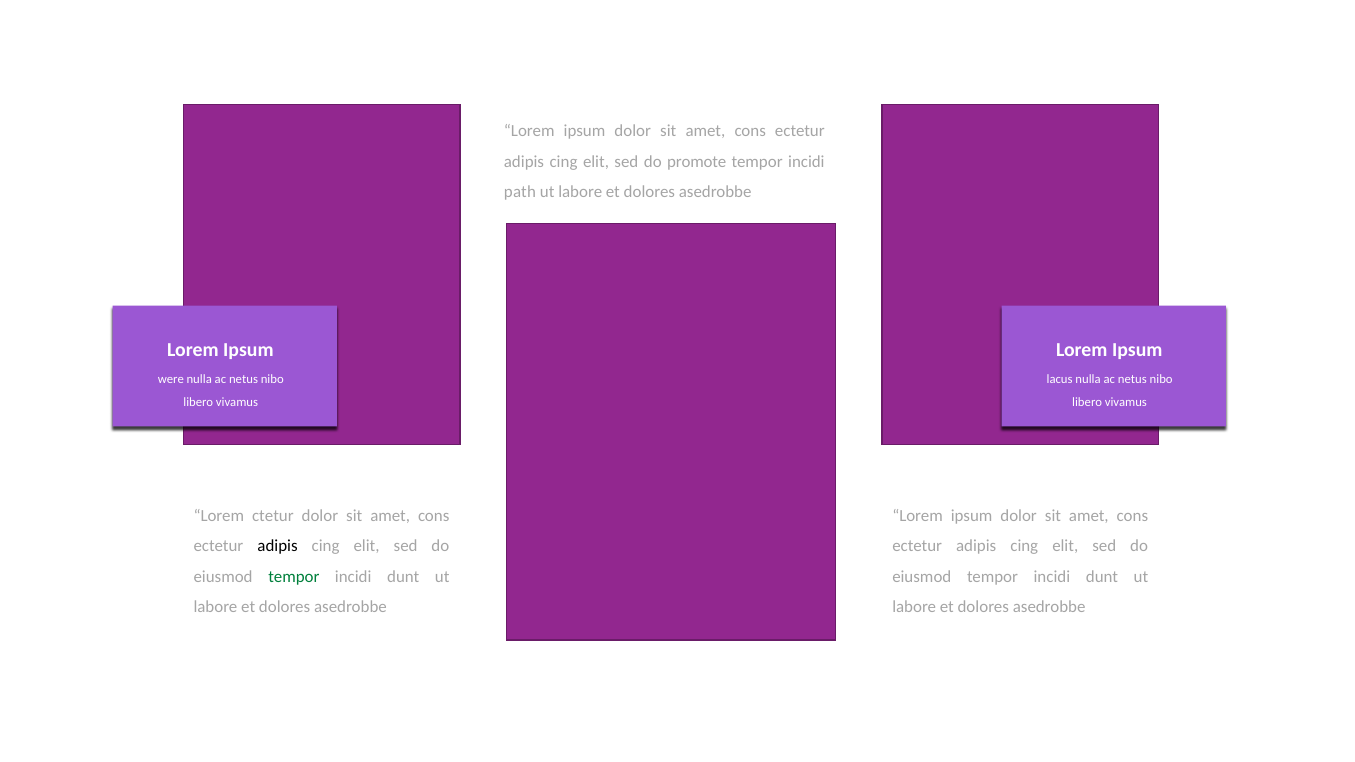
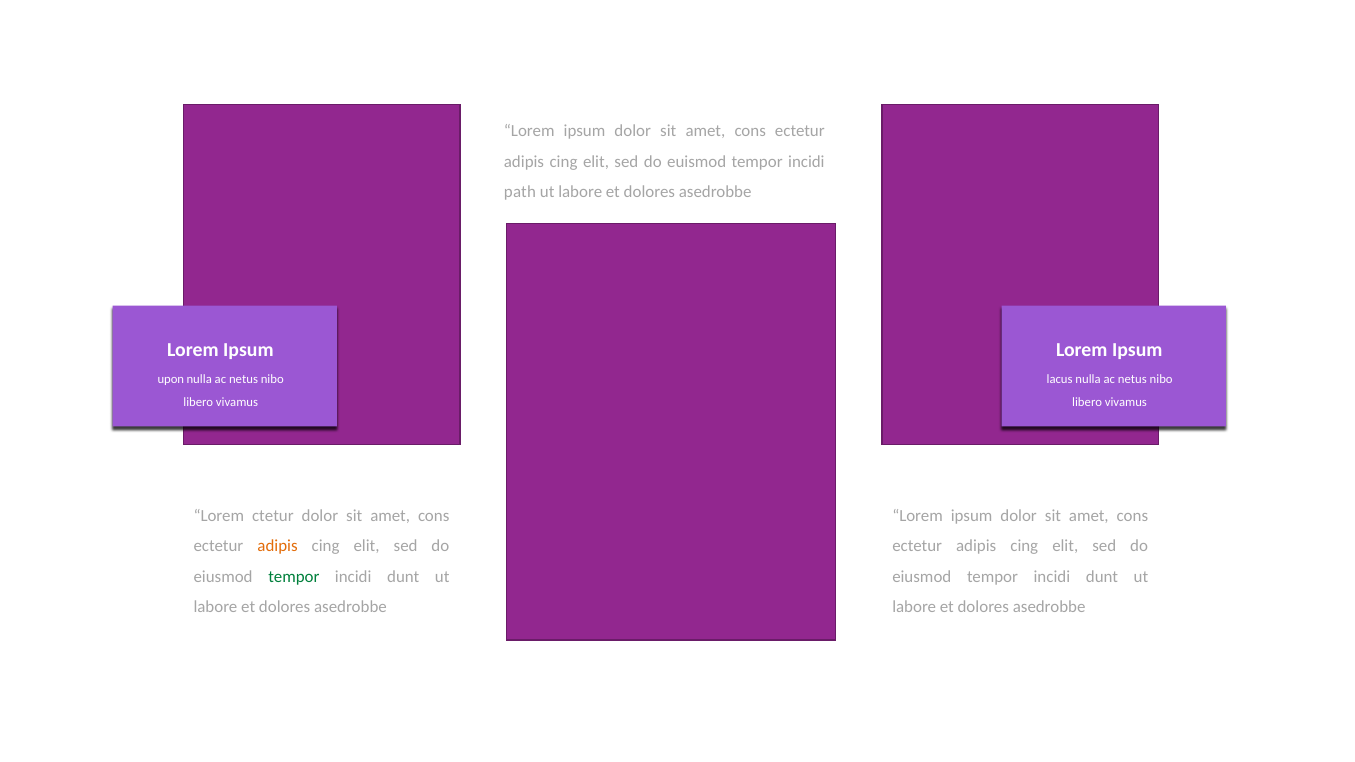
promote: promote -> euismod (697, 161)
were: were -> upon (171, 379)
adipis colour: black -> orange (278, 546)
